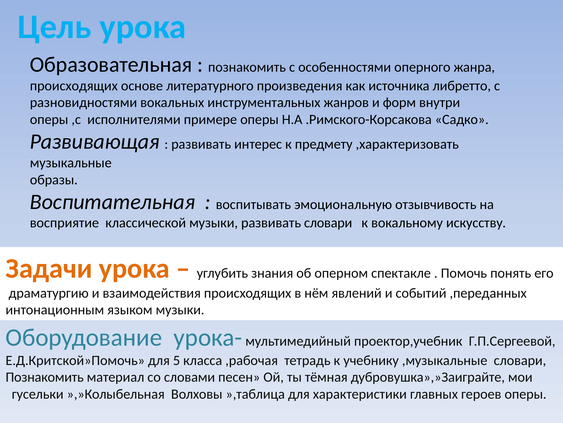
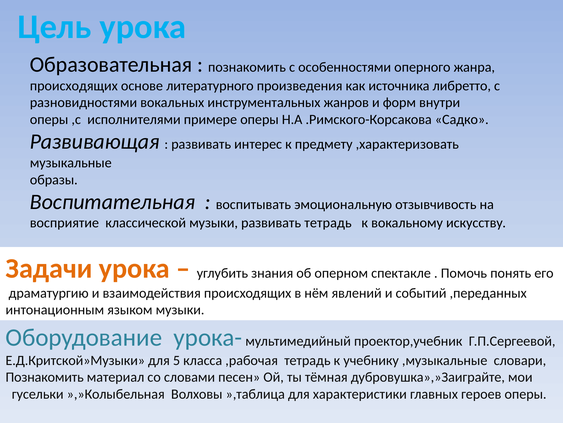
развивать словари: словари -> тетрадь (328, 223)
Е.Д.Критской»Помочь: Е.Д.Критской»Помочь -> Е.Д.Критской»Музыки (75, 360)
